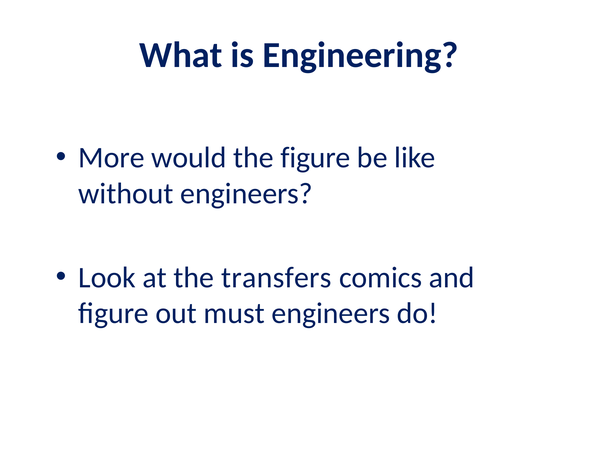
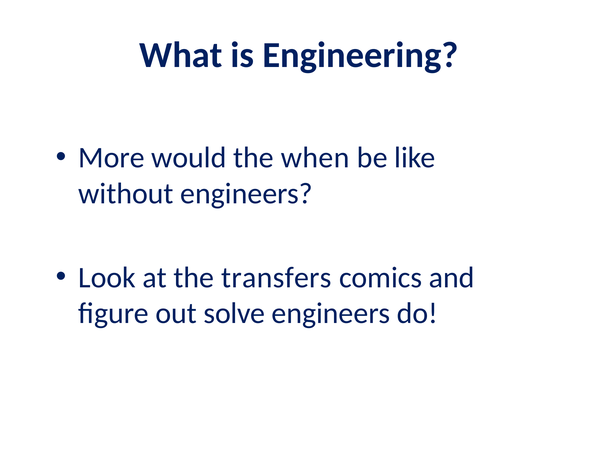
the figure: figure -> when (315, 158)
must: must -> solve (234, 313)
